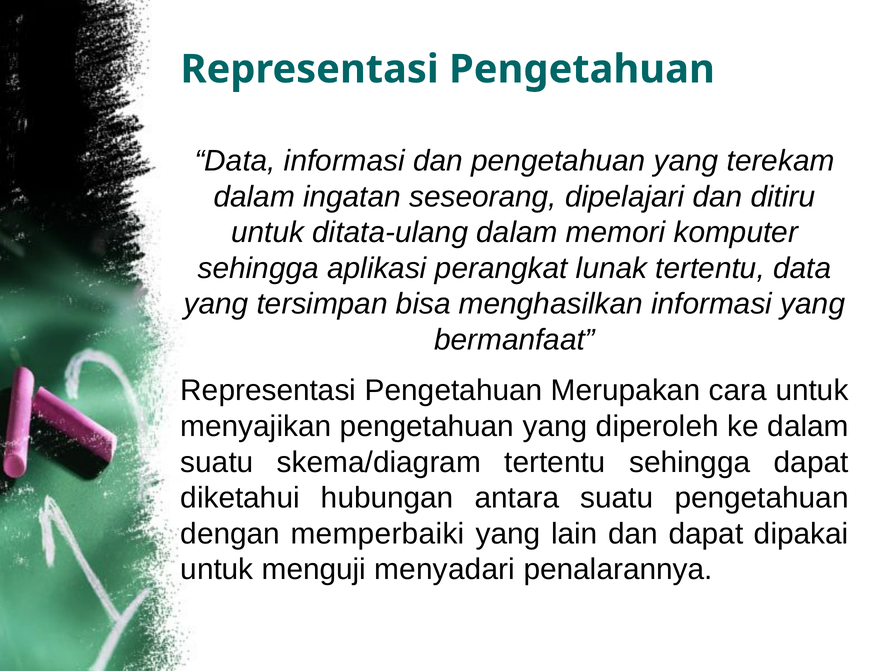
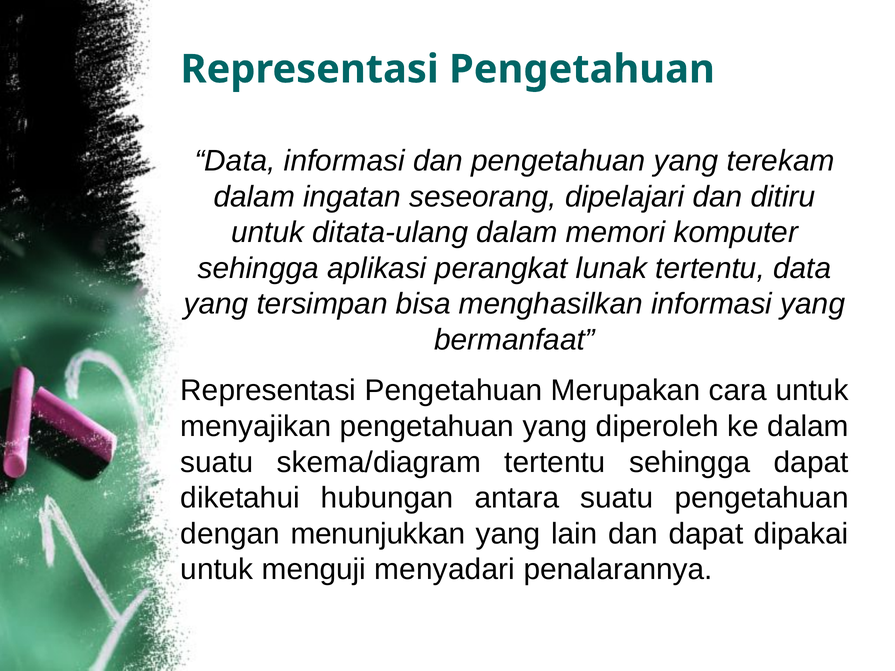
memperbaiki: memperbaiki -> menunjukkan (378, 534)
